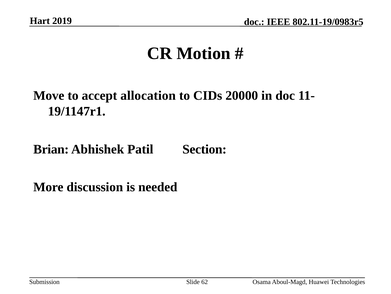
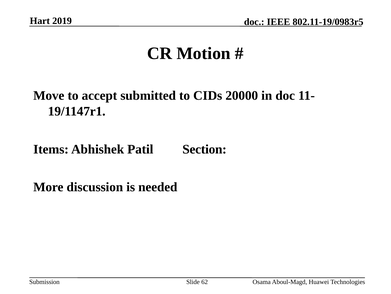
allocation: allocation -> submitted (148, 95)
Brian: Brian -> Items (51, 149)
